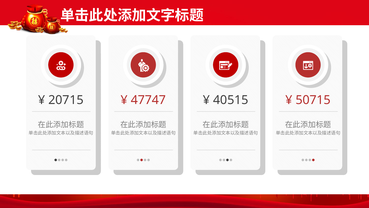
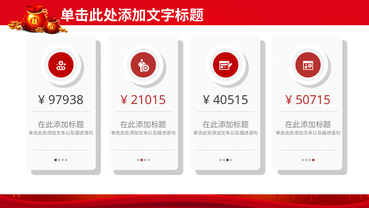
20715: 20715 -> 97938 (66, 100)
47747: 47747 -> 21015 (148, 100)
